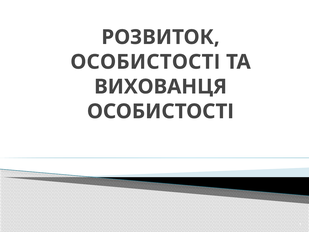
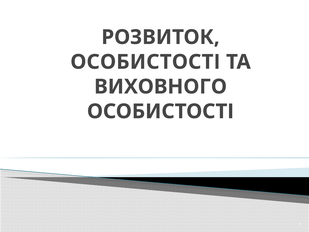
ВИХОВАНЦЯ: ВИХОВАНЦЯ -> ВИХОВНОГО (161, 87)
